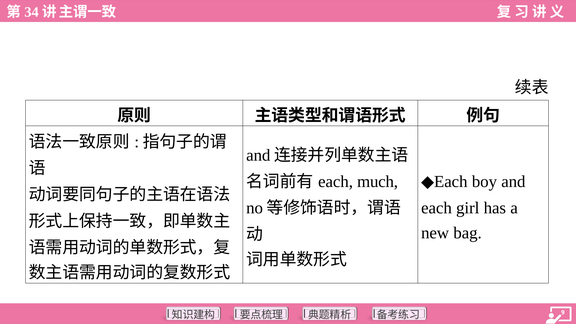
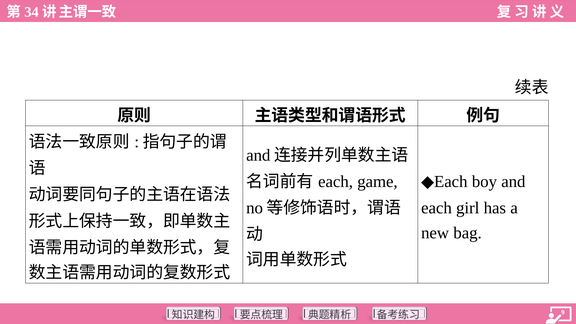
much: much -> game (377, 181)
